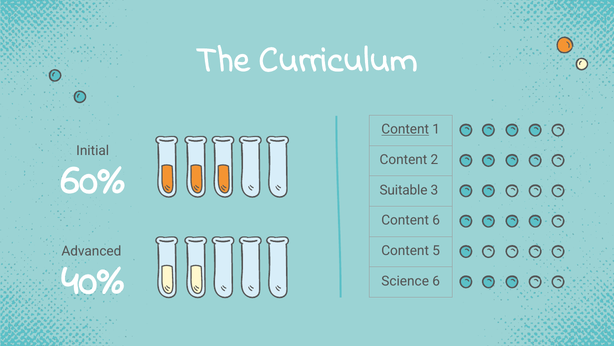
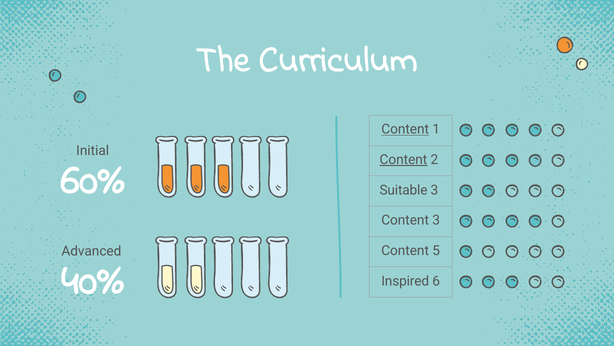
Content underline: none -> present (403, 159)
Content 6: 6 -> 3 (436, 220)
Science: Science -> Inspired (405, 281)
